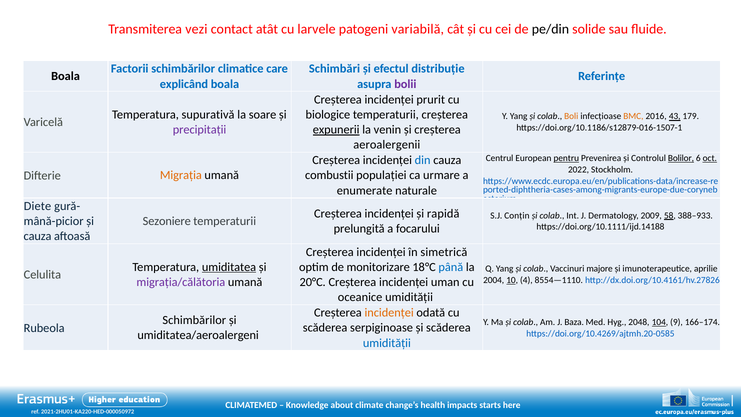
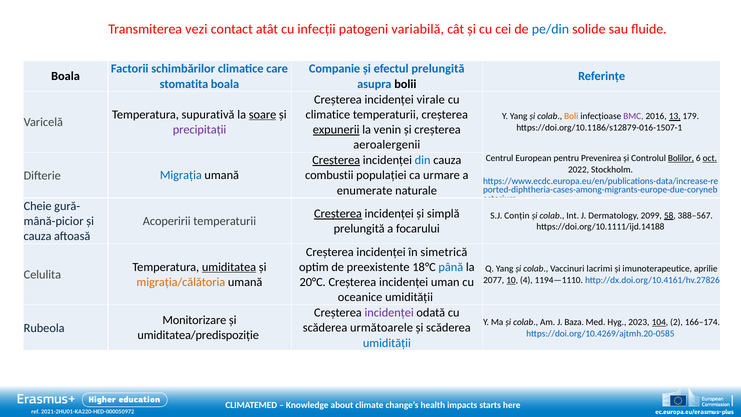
larvele: larvele -> infecții (317, 29)
pe/din colour: black -> blue (550, 29)
Schimbări: Schimbări -> Companie (335, 69)
efectul distribuție: distribuție -> prelungită (438, 69)
explicând: explicând -> stomatita (184, 84)
bolii colour: purple -> black (405, 84)
prurit: prurit -> virale (431, 99)
soare underline: none -> present (263, 115)
biologice: biologice -> climatice (328, 115)
BMC colour: orange -> purple (633, 116)
43: 43 -> 13 (675, 116)
pentru underline: present -> none (566, 158)
Creșterea underline: none -> present (336, 160)
Migrația colour: orange -> blue (181, 175)
Diete: Diete -> Cheie (38, 206)
Creșterea underline: none -> present (338, 214)
rapidă: rapidă -> simplă (443, 214)
2009: 2009 -> 2099 (651, 215)
388–933: 388–933 -> 388–567 (695, 215)
Sezoniere: Sezoniere -> Acoperirii (167, 221)
monitorizare: monitorizare -> preexistente (378, 267)
majore: majore -> lacrimi (599, 269)
2004: 2004 -> 2077 (494, 280)
8554—1110: 8554—1110 -> 1194—1110 (559, 280)
migrația/călătoria colour: purple -> orange (181, 282)
incidenței colour: orange -> purple (389, 313)
Schimbărilor: Schimbărilor -> Monitorizare (194, 320)
Hyg 2048: 2048 -> 2023 (639, 322)
9: 9 -> 2 (676, 322)
serpiginoase: serpiginoase -> următoarele (382, 328)
umiditatea/aeroalergeni: umiditatea/aeroalergeni -> umiditatea/predispoziție (198, 335)
